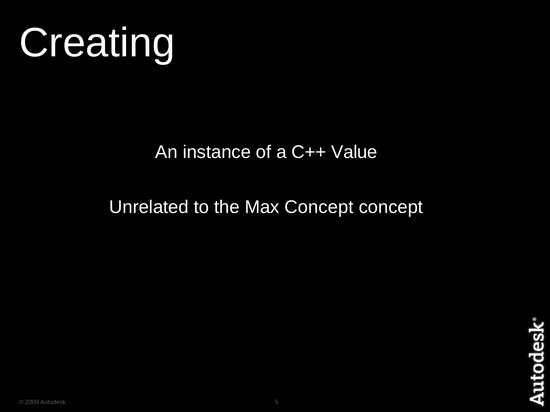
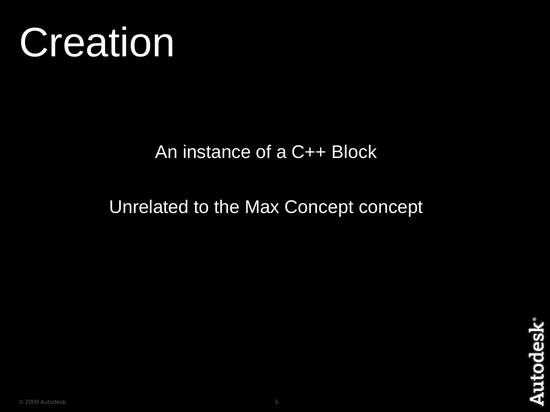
Creating: Creating -> Creation (97, 43)
Value: Value -> Block (354, 152)
